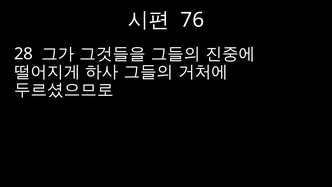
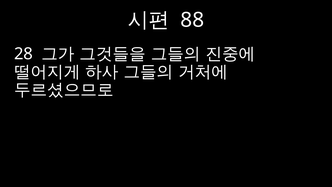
76: 76 -> 88 (192, 20)
